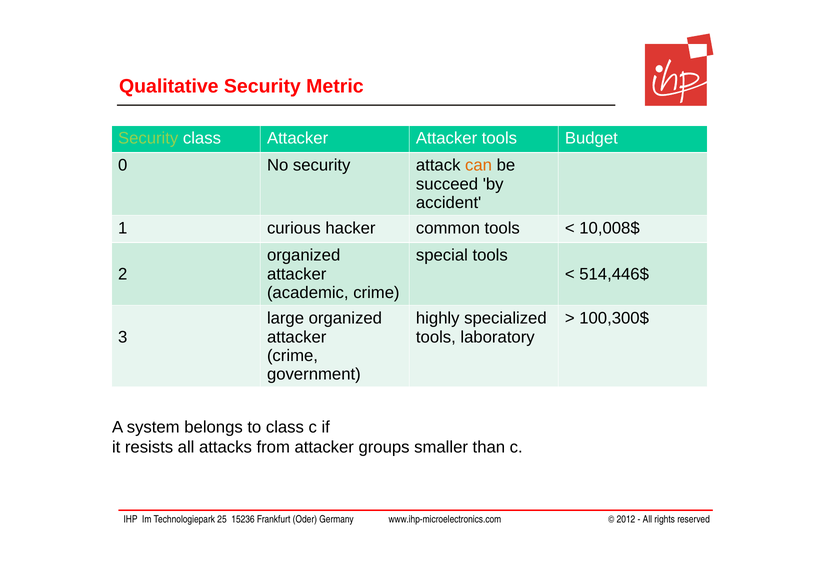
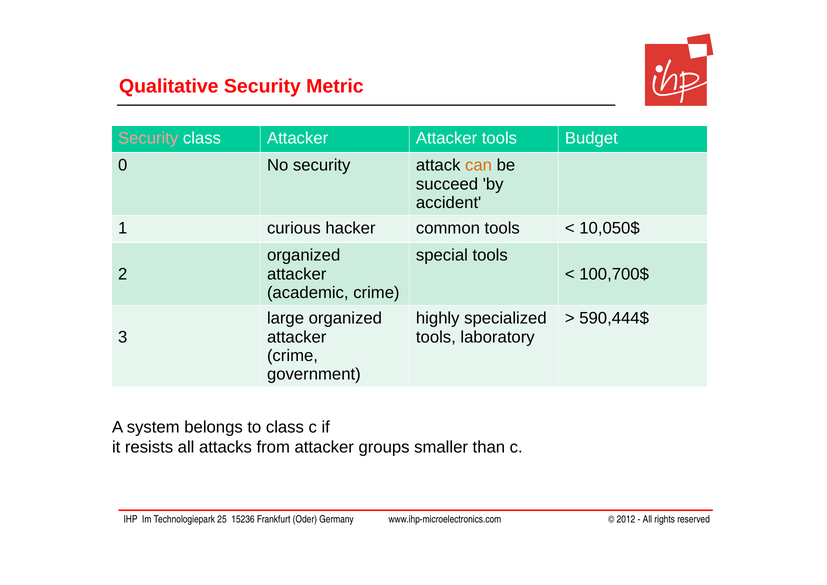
Security colour: light green -> pink (148, 138)
10,008$: 10,008$ -> 10,050$ (609, 228)
514,446$: 514,446$ -> 100,700$ (614, 274)
100,300$: 100,300$ -> 590,444$ (614, 318)
